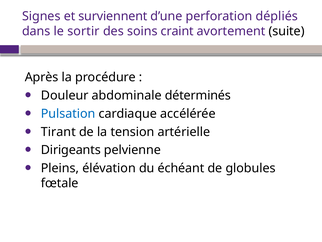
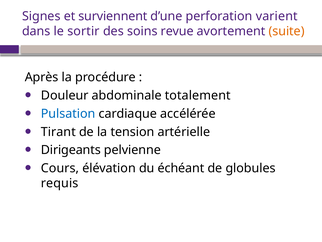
dépliés: dépliés -> varient (277, 16)
craint: craint -> revue (177, 31)
suite colour: black -> orange (287, 31)
déterminés: déterminés -> totalement (198, 95)
Pleins: Pleins -> Cours (60, 168)
fœtale: fœtale -> requis (60, 183)
